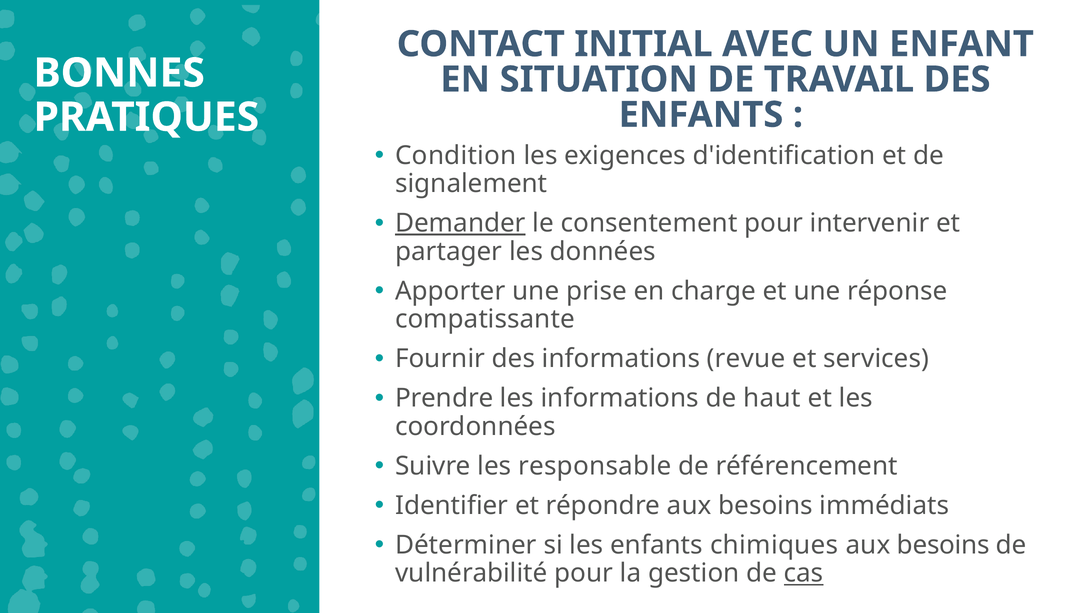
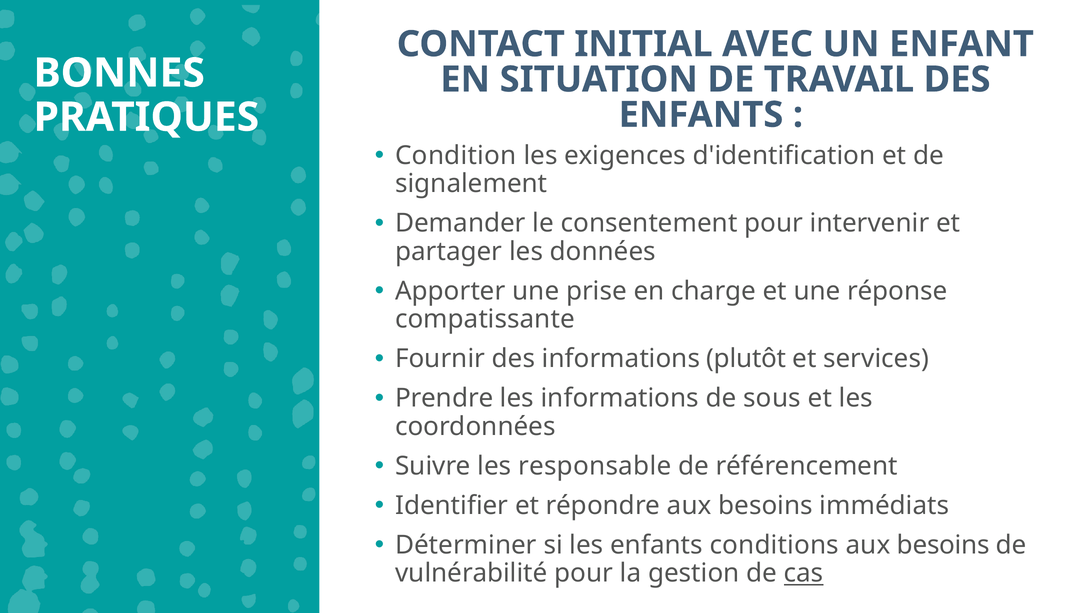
Demander underline: present -> none (460, 223)
revue: revue -> plutôt (746, 359)
haut: haut -> sous (772, 398)
chimiques: chimiques -> conditions (774, 545)
